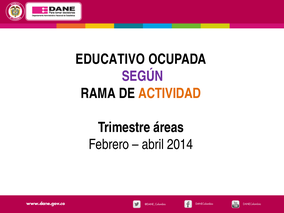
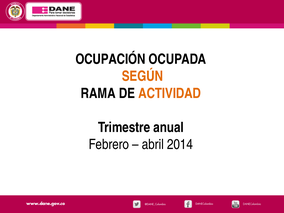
EDUCATIVO: EDUCATIVO -> OCUPACIÓN (110, 59)
SEGÚN colour: purple -> orange (143, 76)
áreas: áreas -> anual (169, 127)
